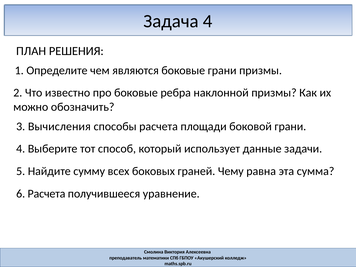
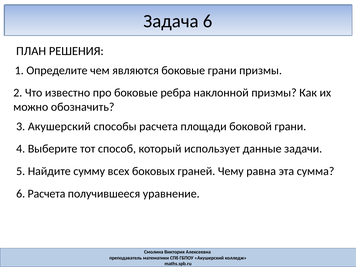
Задача 4: 4 -> 6 (208, 21)
3 Вычисления: Вычисления -> Акушерский (59, 126)
